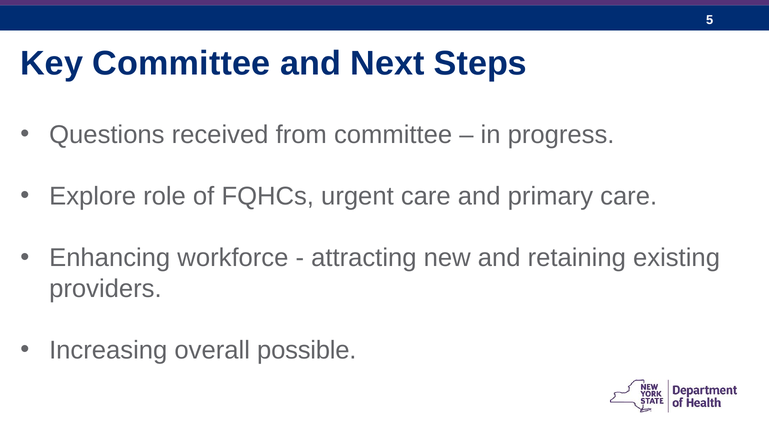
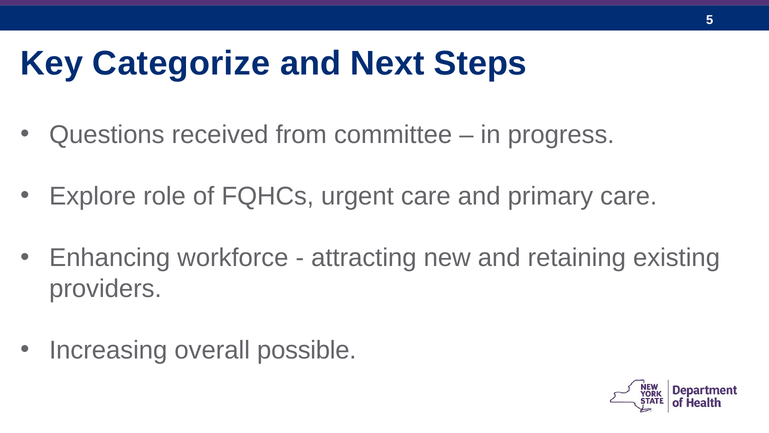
Key Committee: Committee -> Categorize (181, 64)
